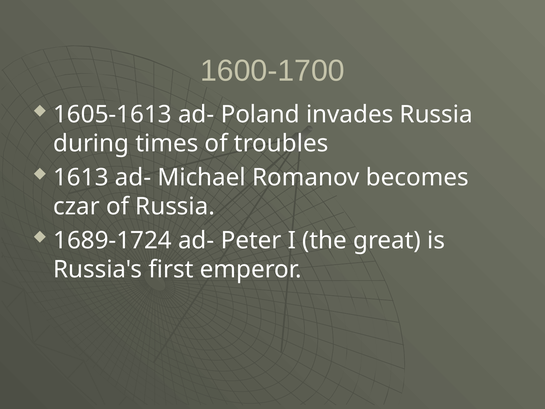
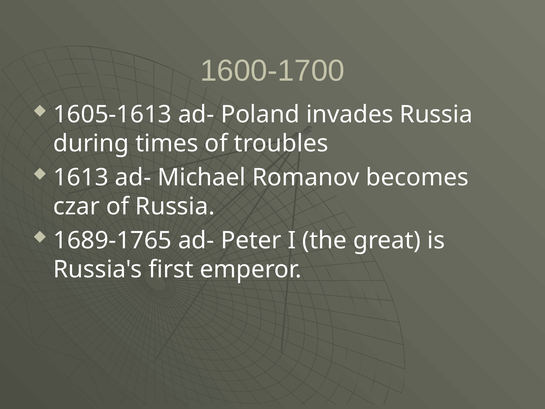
1689-1724: 1689-1724 -> 1689-1765 (112, 240)
